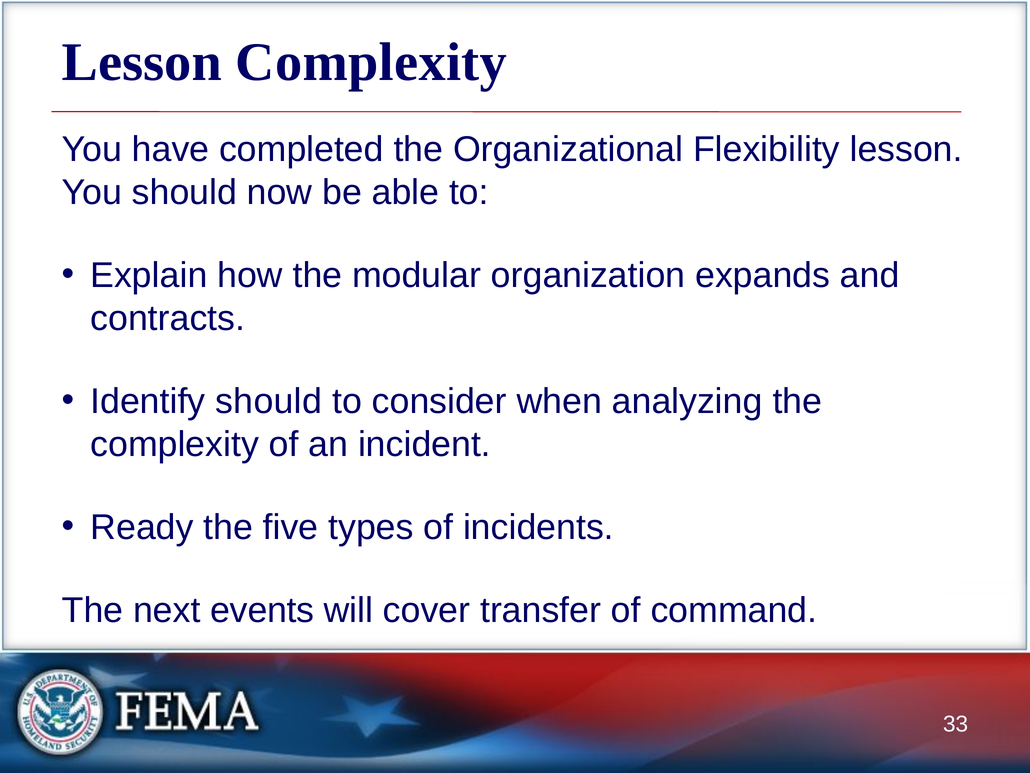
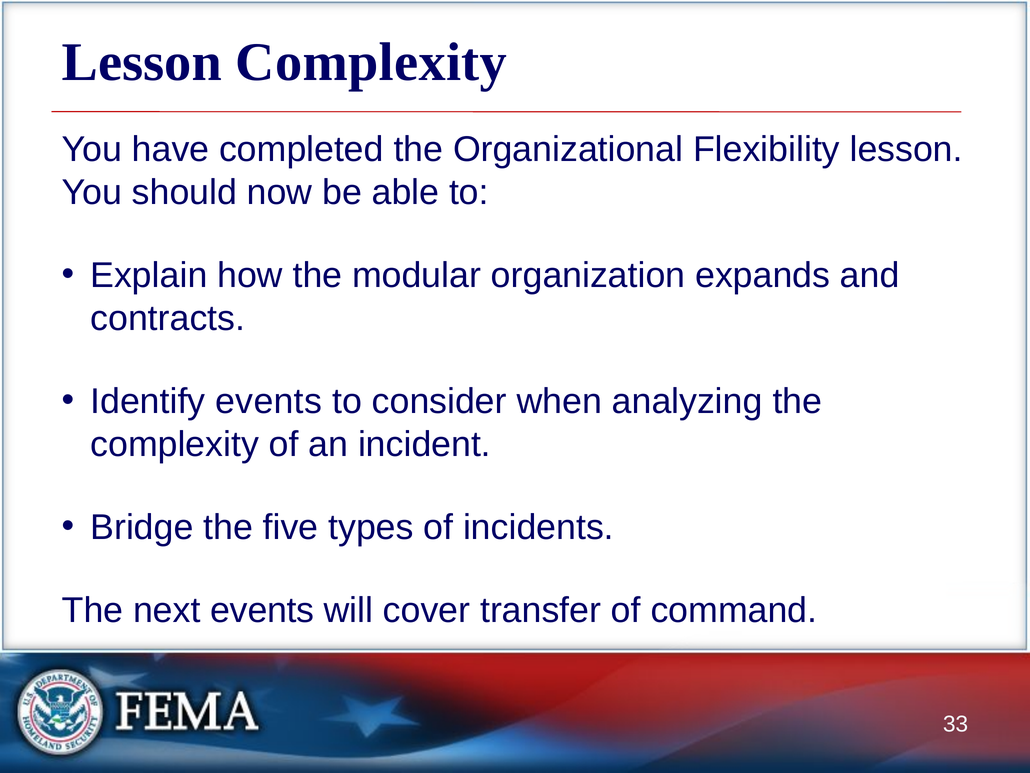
Identify should: should -> events (269, 401)
Ready: Ready -> Bridge (142, 527)
